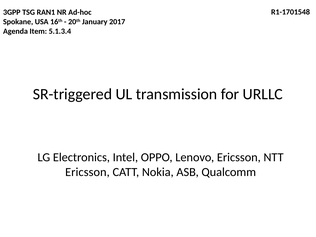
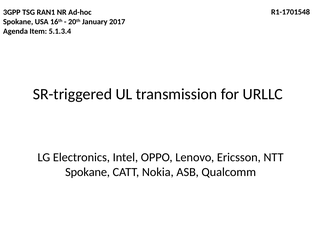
Ericsson: Ericsson -> Spokane (88, 172)
